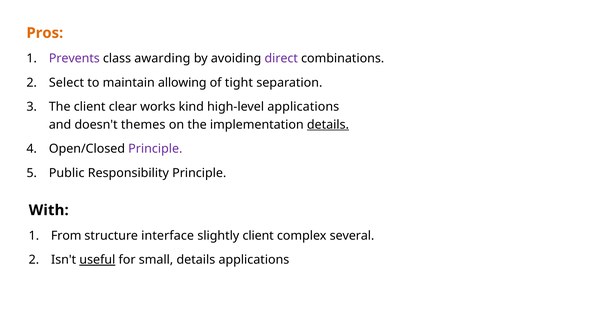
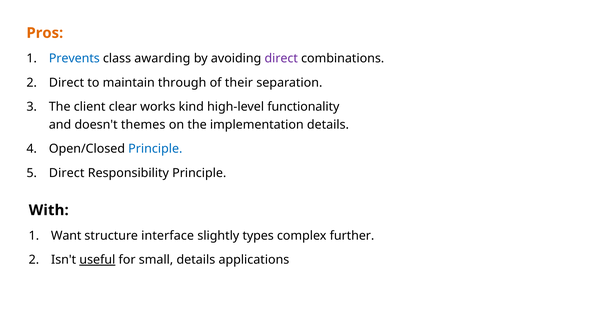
Prevents colour: purple -> blue (74, 58)
Select: Select -> Direct (66, 83)
allowing: allowing -> through (182, 83)
tight: tight -> their (239, 83)
high-level applications: applications -> functionality (303, 107)
details underline: present -> none (328, 125)
Principle colour: purple -> blue (155, 149)
Public: Public -> Direct (67, 173)
From: From -> Want (66, 236)
slightly client: client -> types (258, 236)
several: several -> further (352, 236)
